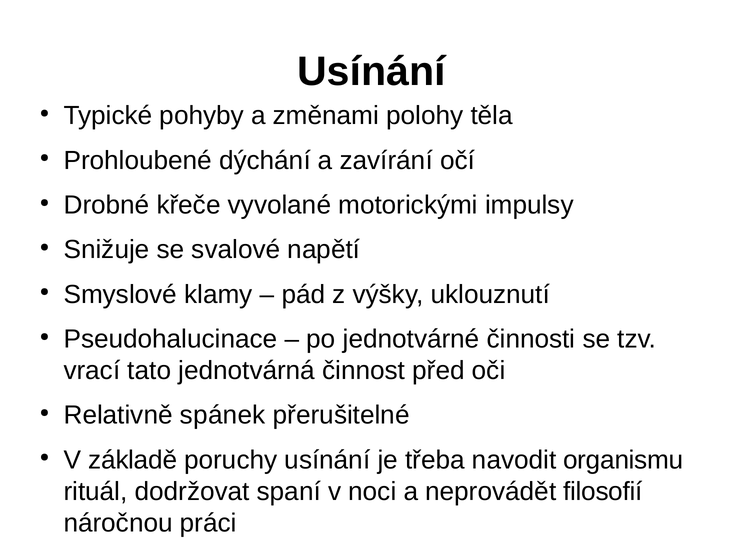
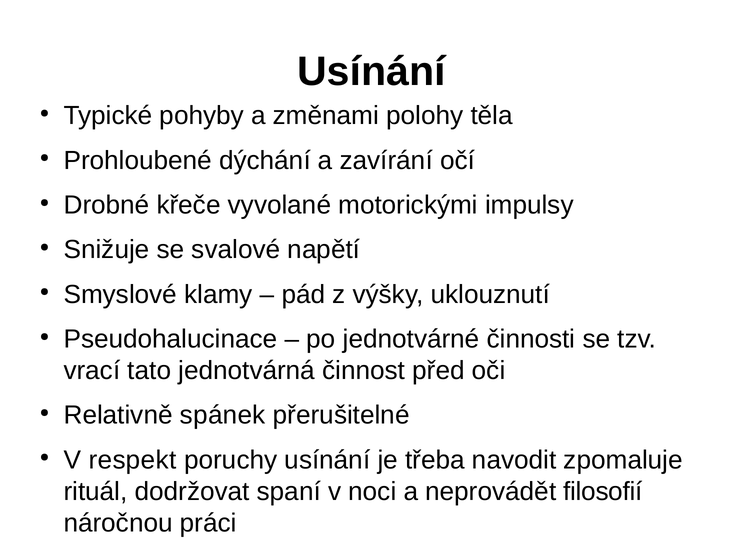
základě: základě -> respekt (133, 460)
organismu: organismu -> zpomaluje (623, 460)
